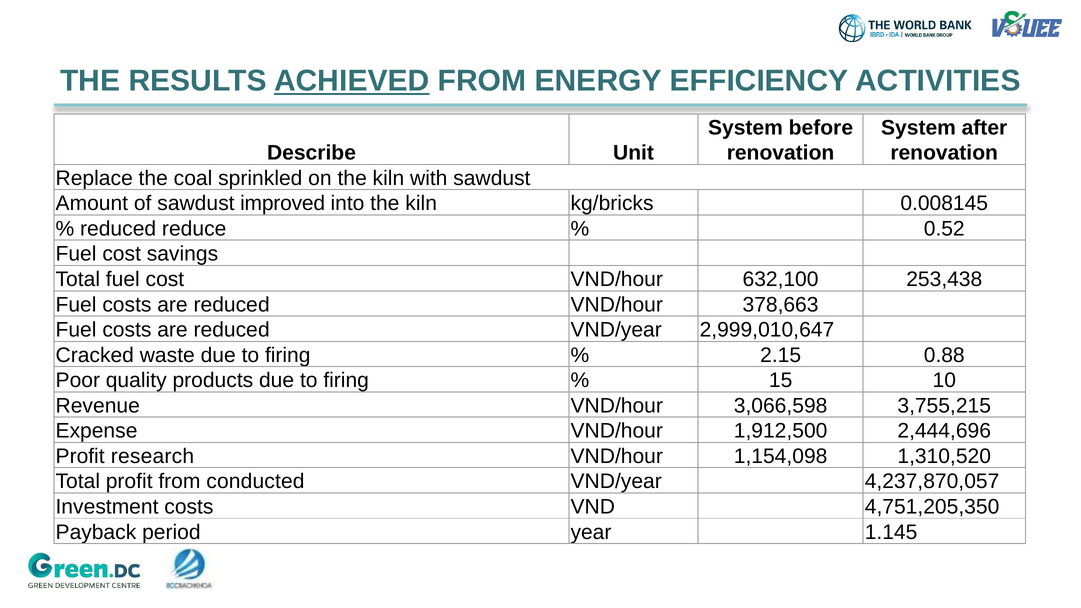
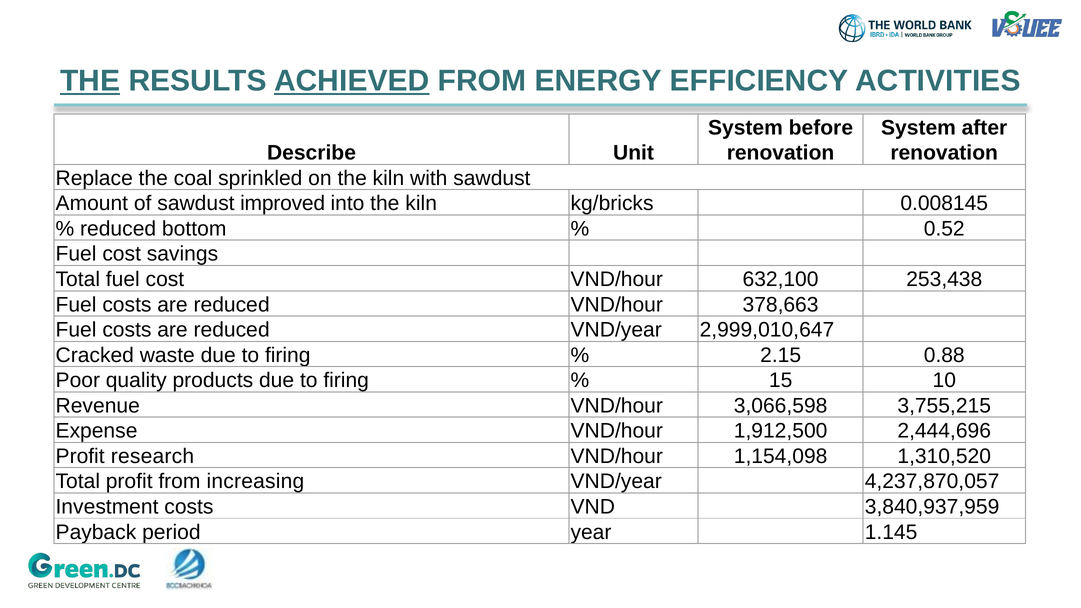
THE underline: none -> present (90, 81)
reduce: reduce -> bottom (194, 229)
conducted: conducted -> increasing (255, 482)
4,751,205,350: 4,751,205,350 -> 3,840,937,959 (932, 507)
